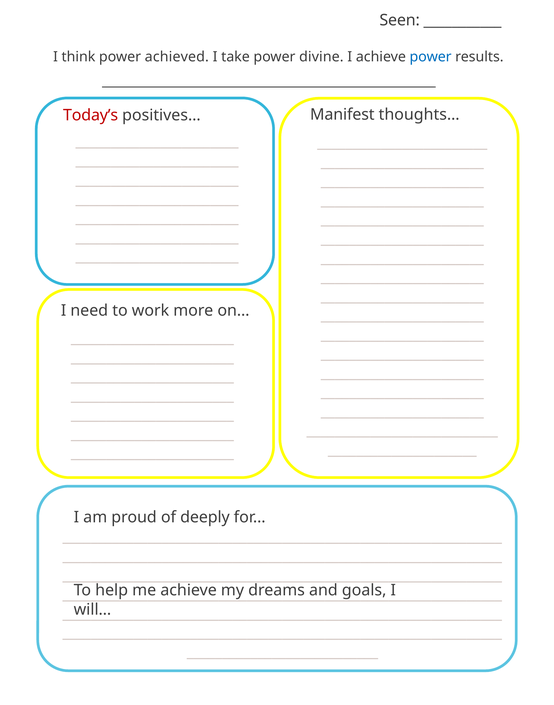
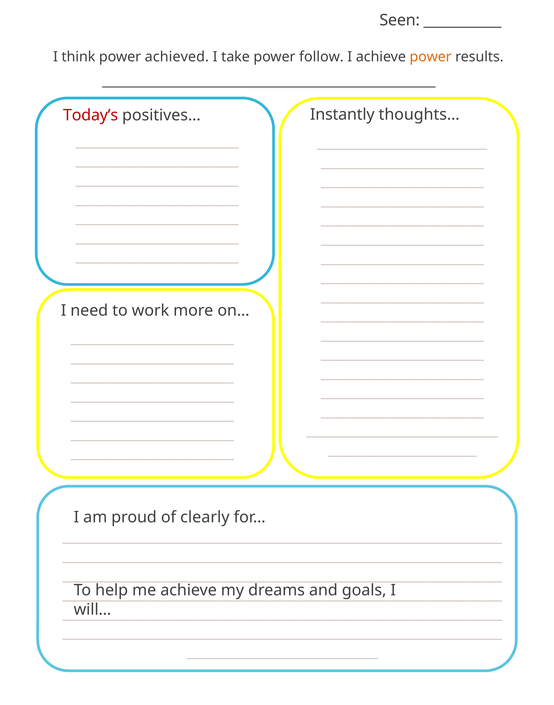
divine: divine -> follow (321, 57)
power colour: blue -> orange (431, 57)
Manifest: Manifest -> Instantly (342, 115)
deeply: deeply -> clearly (205, 517)
